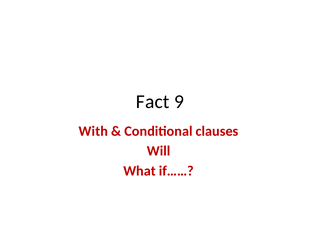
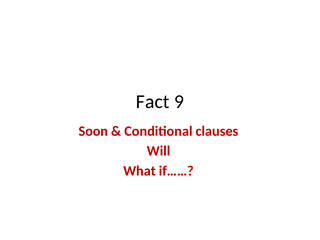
With: With -> Soon (93, 131)
